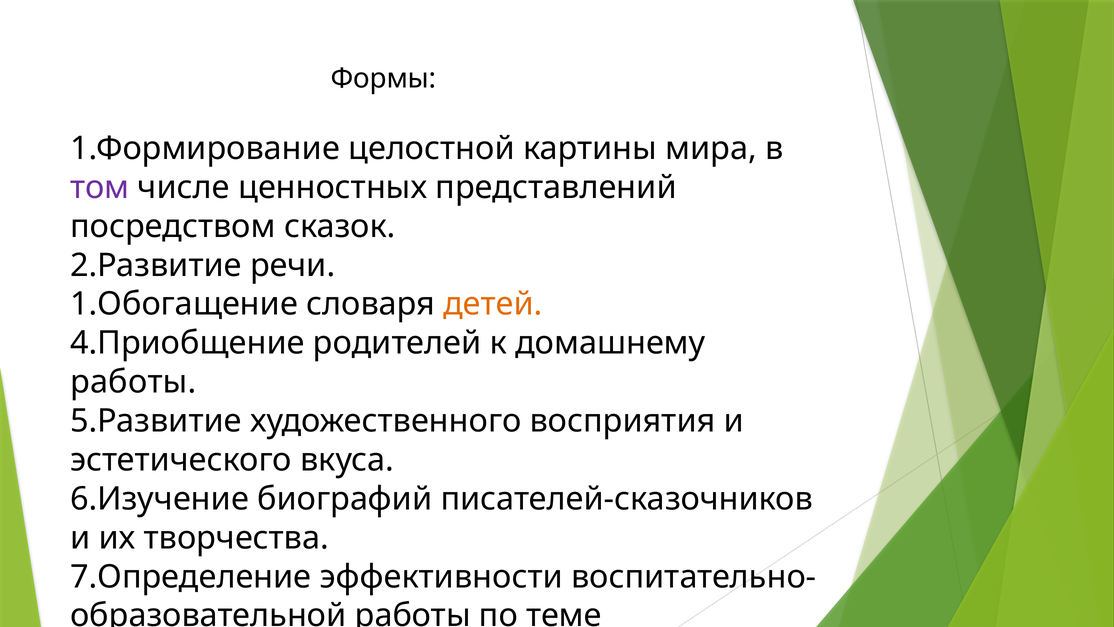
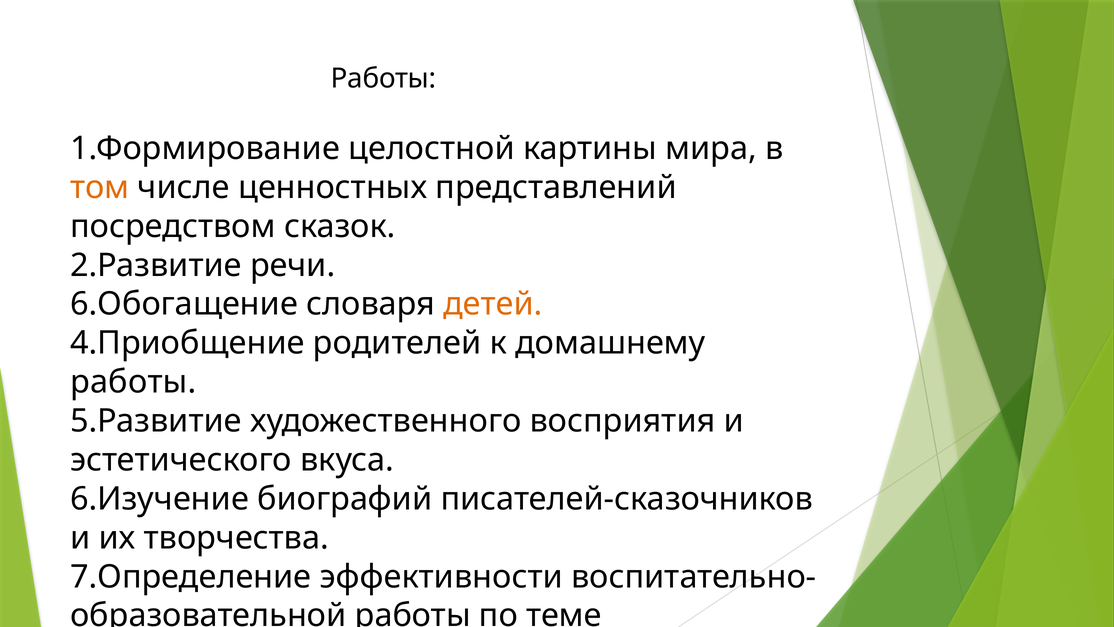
Формы: Формы -> Работы (384, 79)
том colour: purple -> orange (100, 187)
1.Обогащение: 1.Обогащение -> 6.Обогащение (184, 304)
